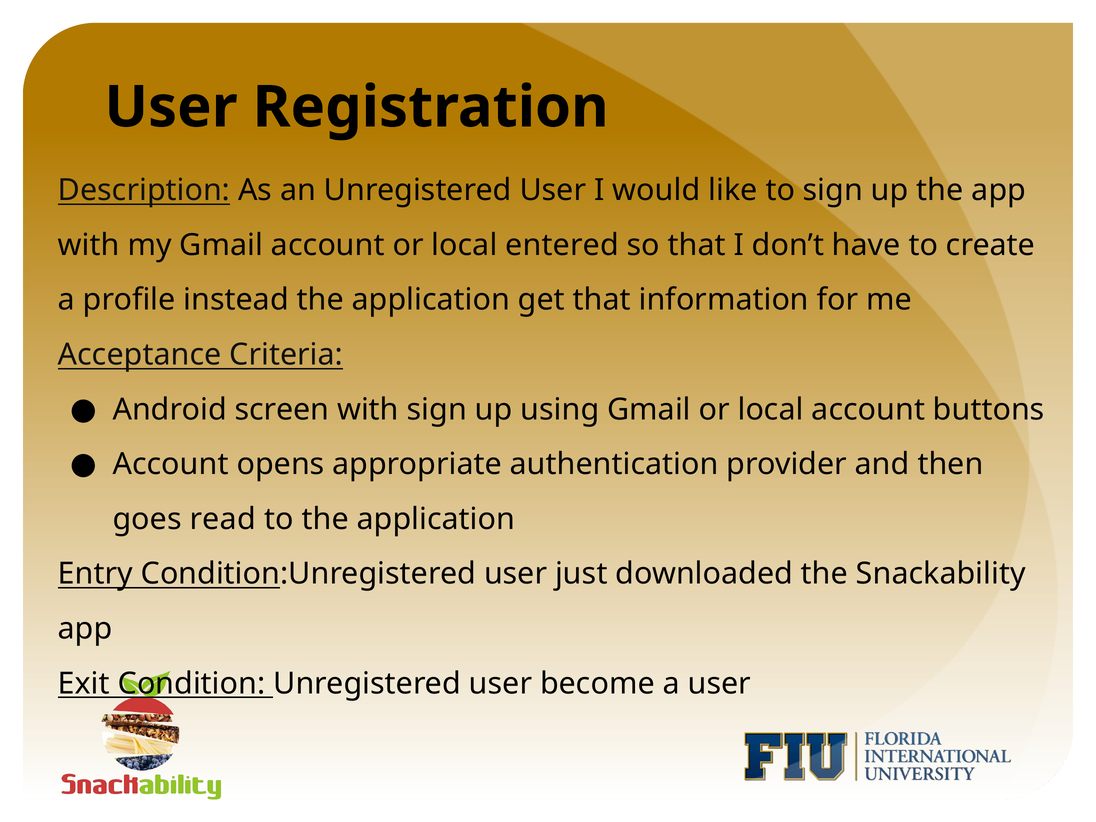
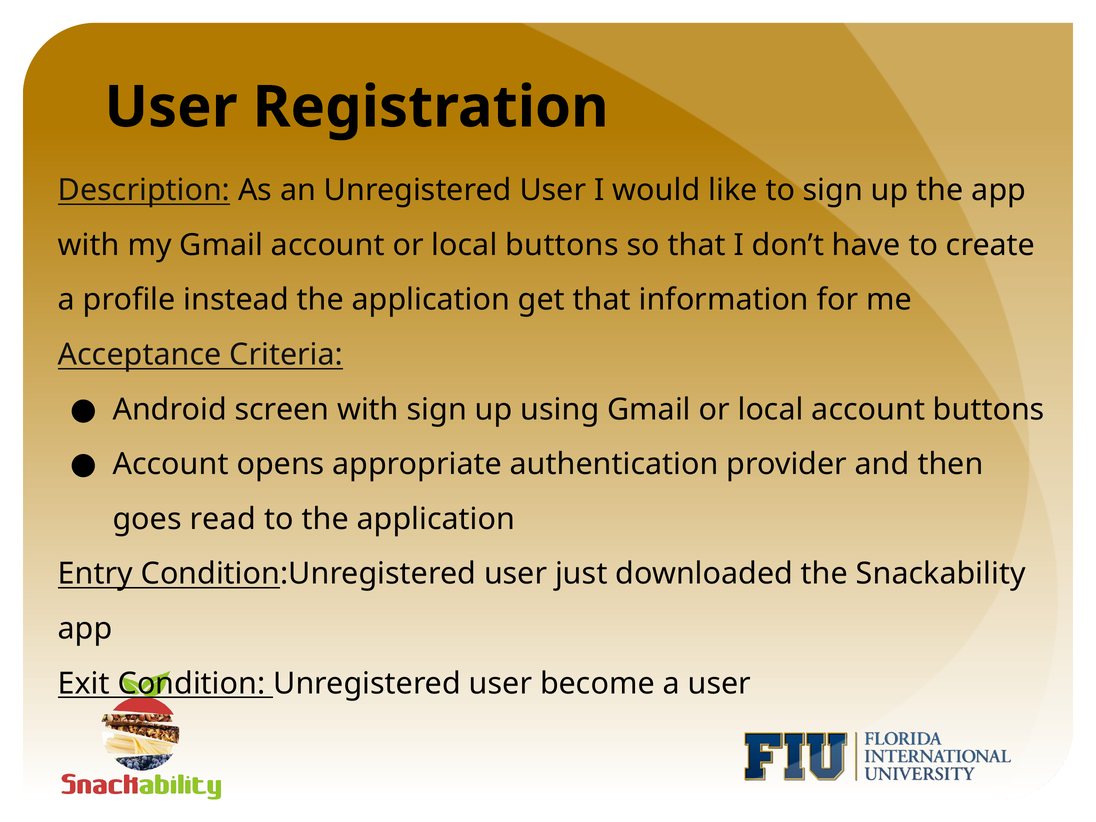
local entered: entered -> buttons (562, 245)
